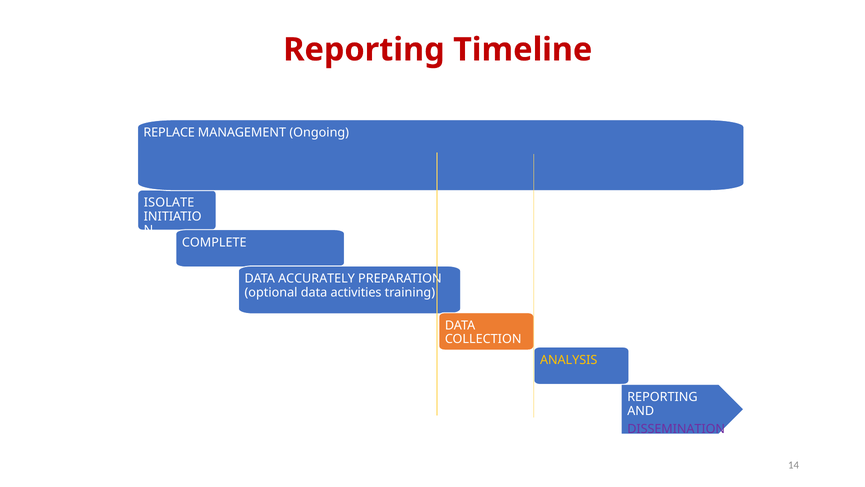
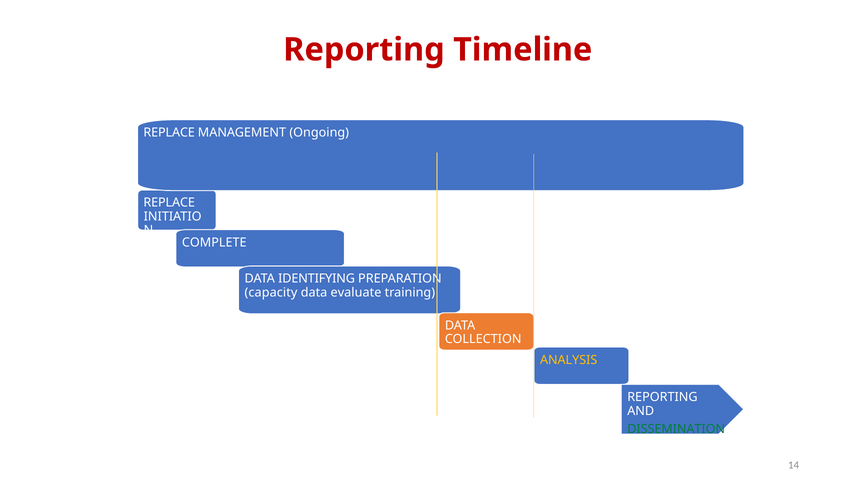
ISOLATE: ISOLATE -> REPLACE (169, 203)
ACCURATELY: ACCURATELY -> IDENTIFYING (317, 279)
optional: optional -> capacity (271, 292)
activities: activities -> evaluate (356, 292)
DISSEMINATION colour: purple -> green (676, 429)
